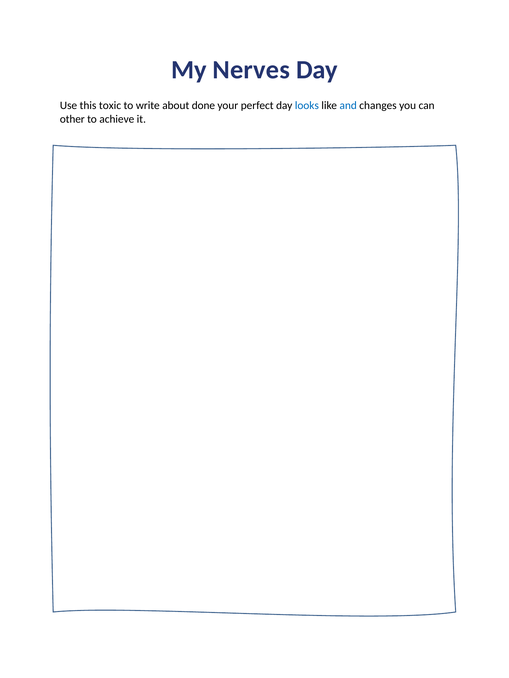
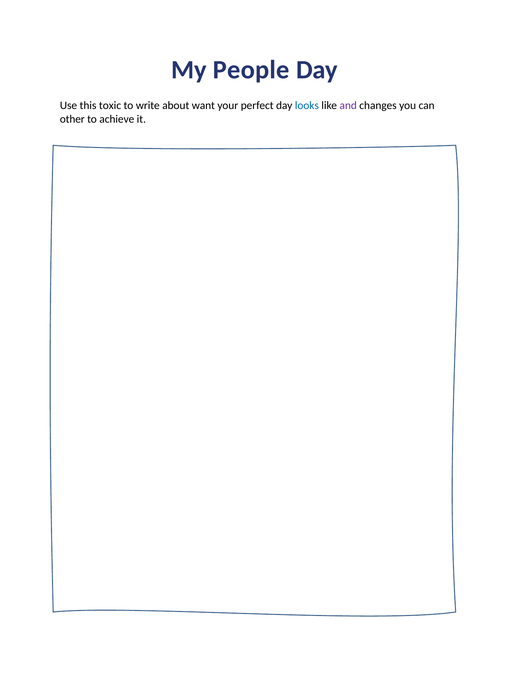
Nerves: Nerves -> People (251, 70)
done: done -> want (203, 106)
and colour: blue -> purple (348, 106)
